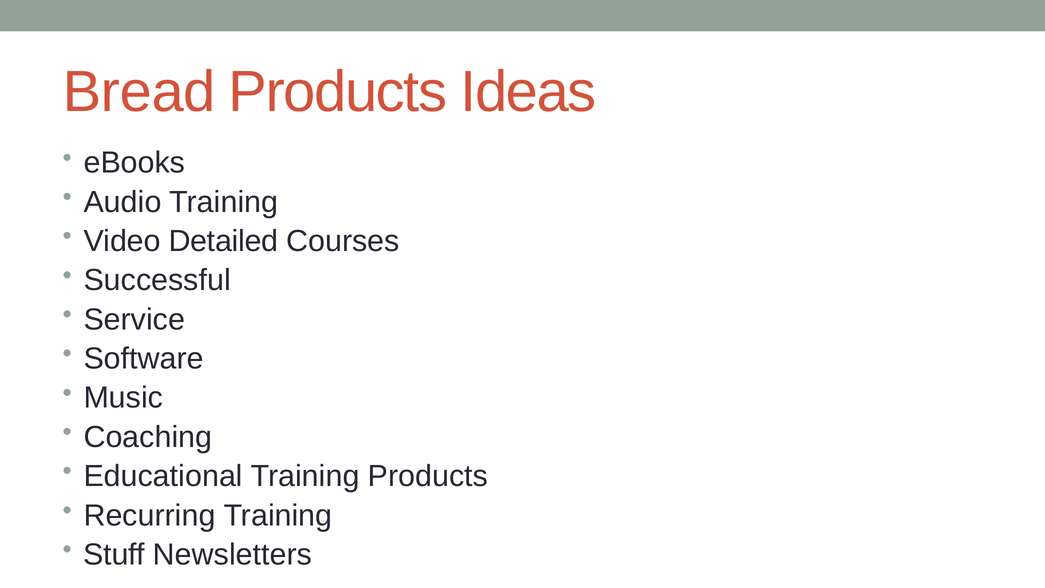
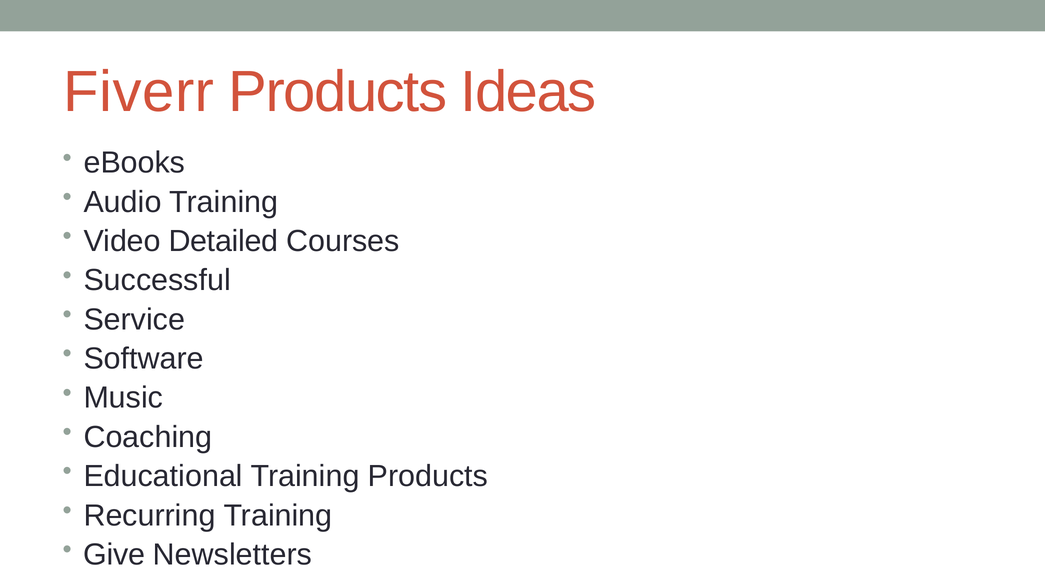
Bread: Bread -> Fiverr (139, 92)
Stuff: Stuff -> Give (114, 554)
